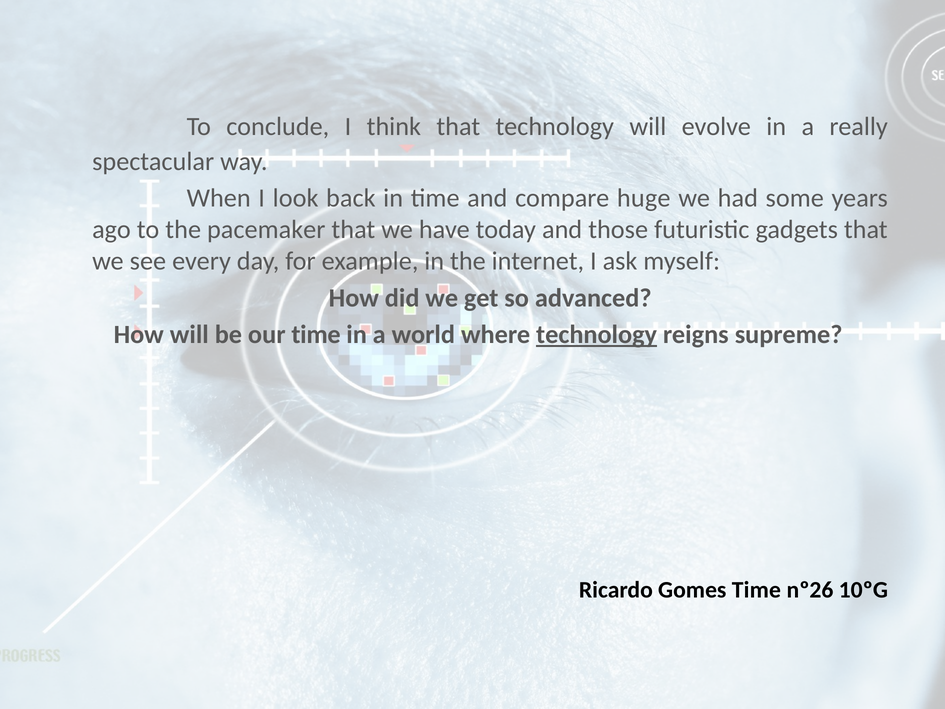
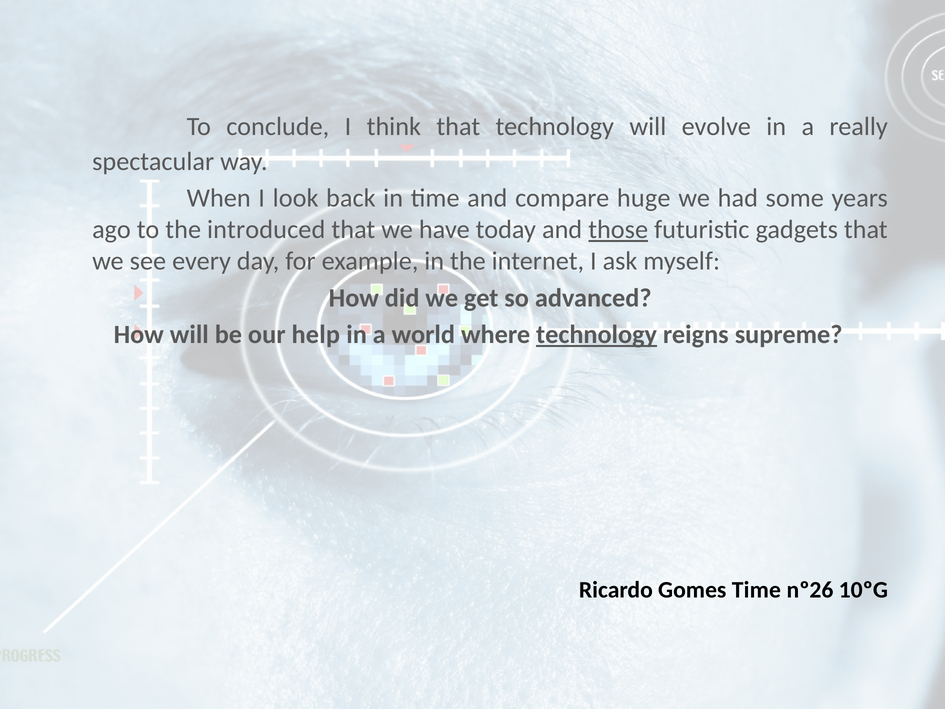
pacemaker: pacemaker -> introduced (266, 230)
those underline: none -> present (618, 230)
our time: time -> help (316, 335)
